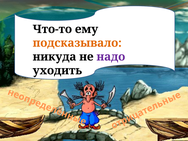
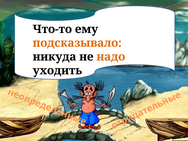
надо colour: purple -> orange (111, 57)
